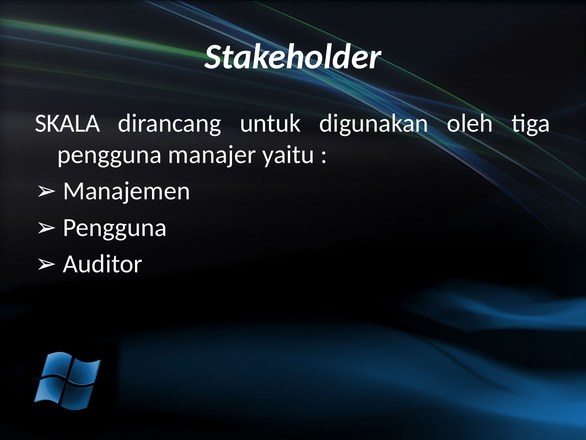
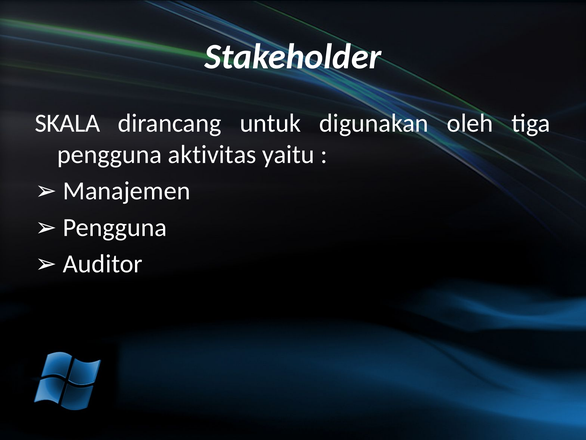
manajer: manajer -> aktivitas (212, 154)
